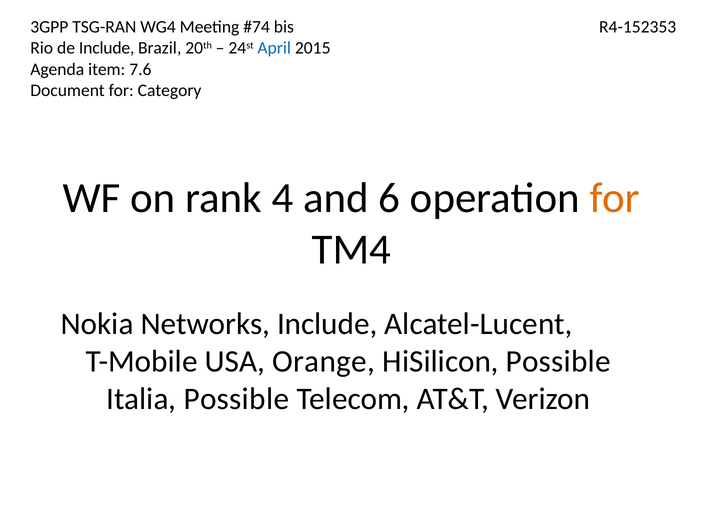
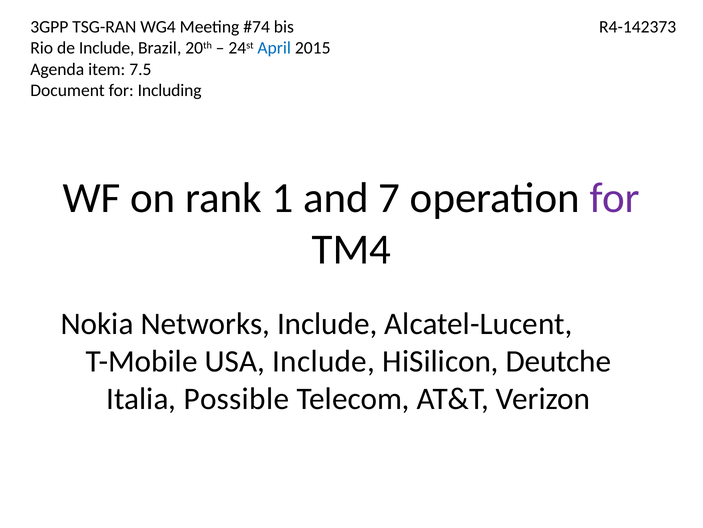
R4-152353: R4-152353 -> R4-142373 (638, 27)
7.6: 7.6 -> 7.5 (140, 69)
Category: Category -> Including (170, 90)
4: 4 -> 1 (283, 198)
6: 6 -> 7 (389, 198)
for colour: orange -> purple (615, 198)
USA Orange: Orange -> Include (324, 361)
HiSilicon Possible: Possible -> Deutche (558, 361)
